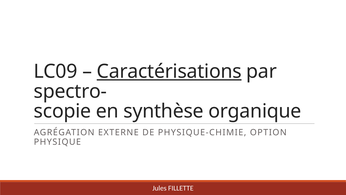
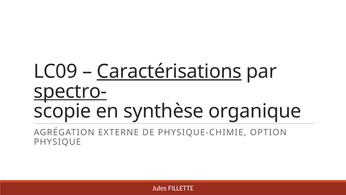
spectro- underline: none -> present (70, 91)
